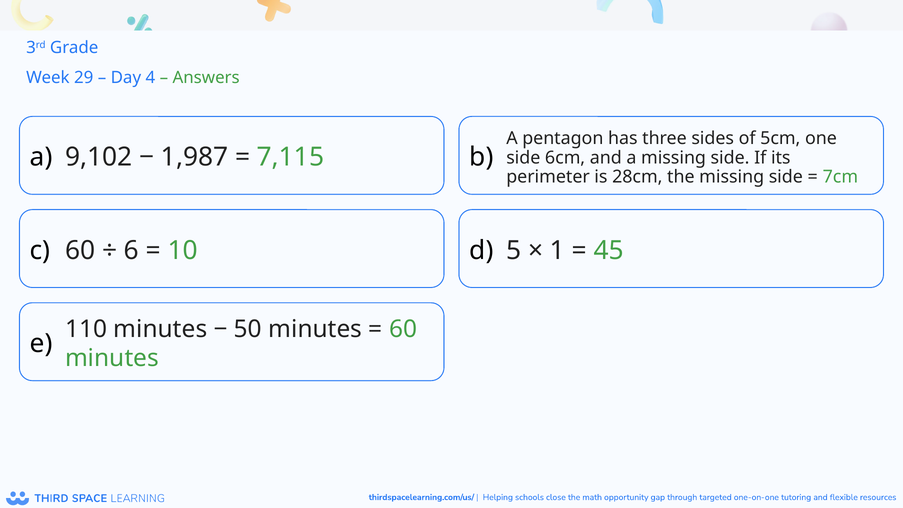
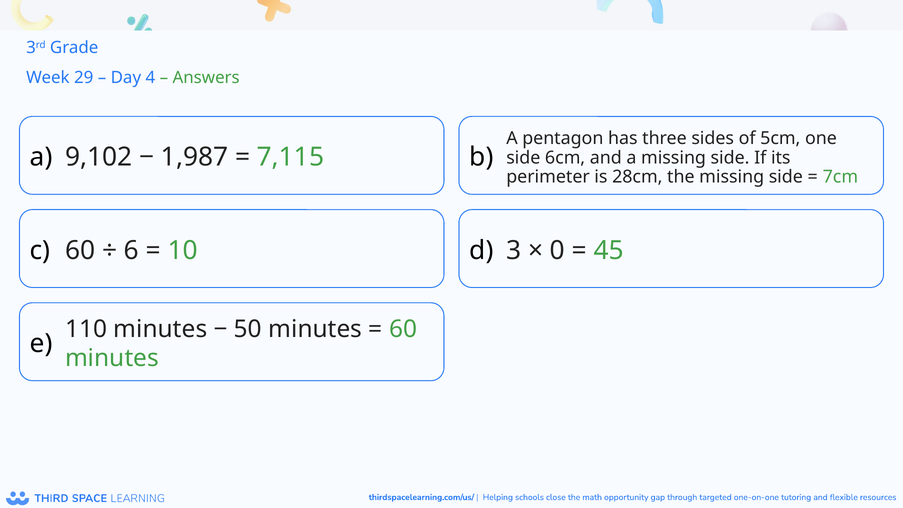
5: 5 -> 3 (514, 250)
1: 1 -> 0 (557, 250)
